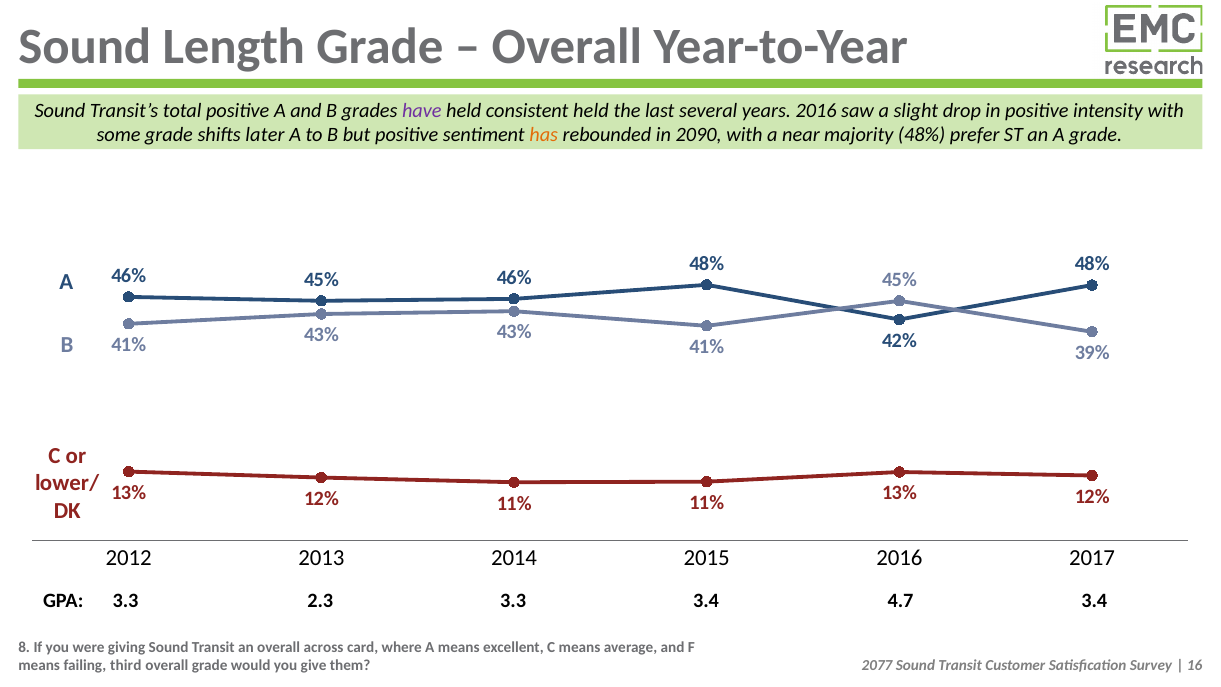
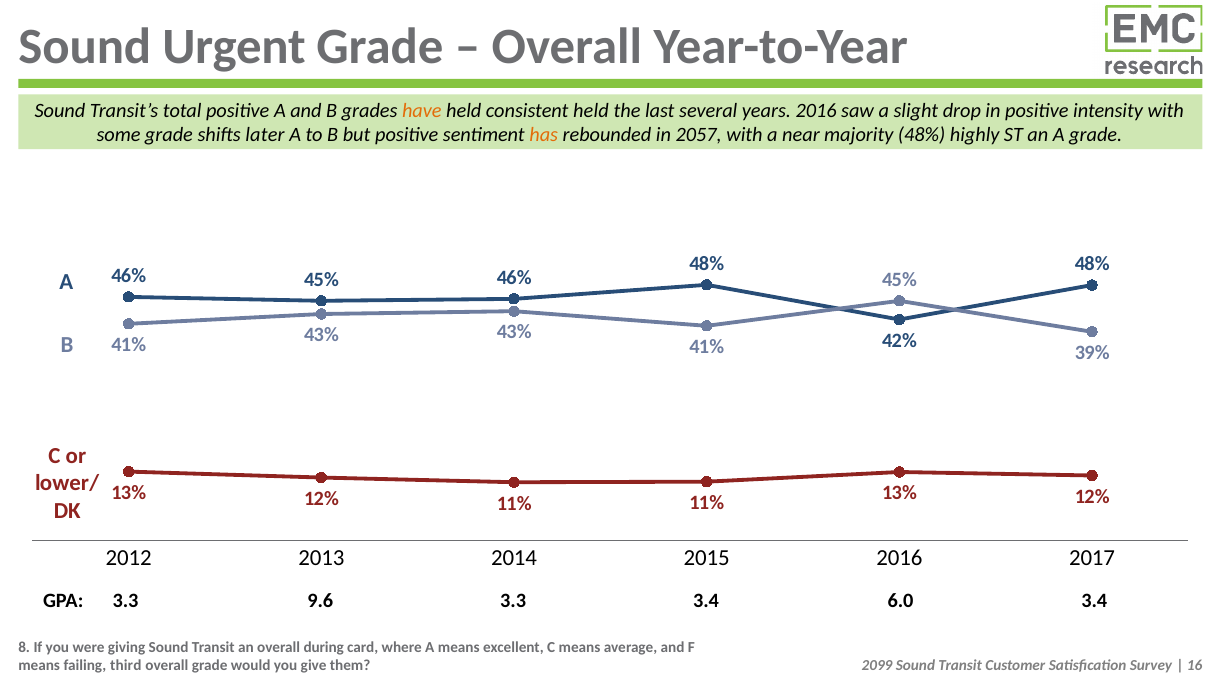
Length: Length -> Urgent (234, 47)
have colour: purple -> orange (422, 111)
2090: 2090 -> 2057 (699, 135)
prefer: prefer -> highly (975, 135)
2.3: 2.3 -> 9.6 (320, 601)
4.7: 4.7 -> 6.0 (901, 601)
across: across -> during (324, 647)
2077: 2077 -> 2099 (877, 665)
